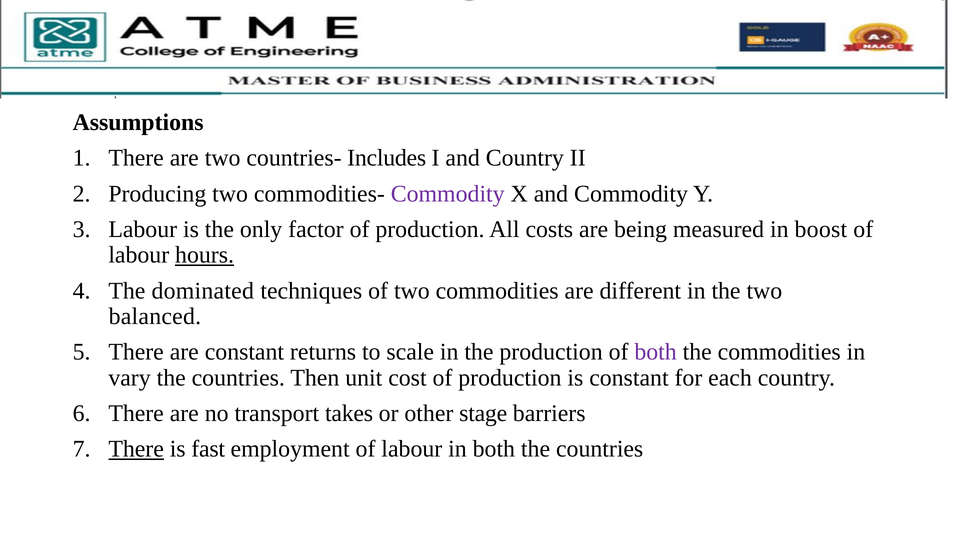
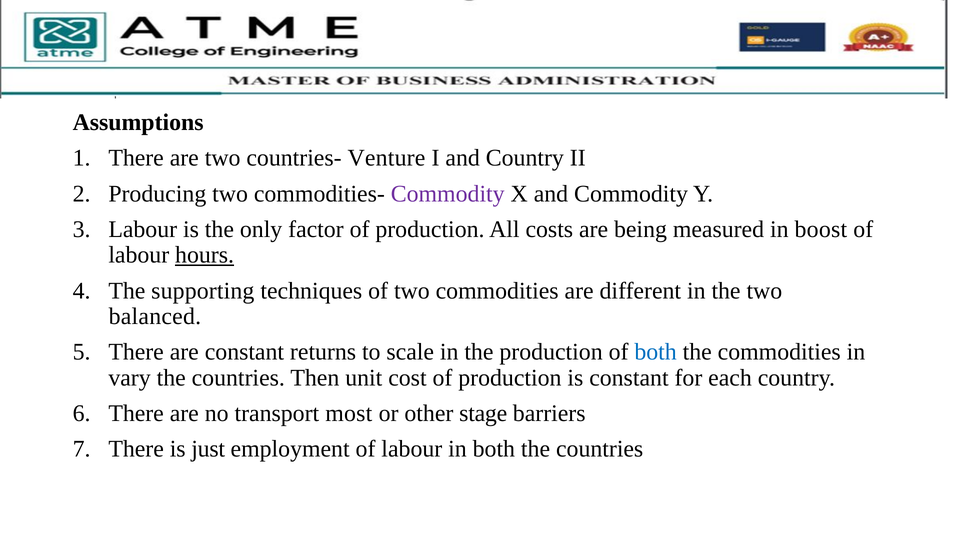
Includes: Includes -> Venture (386, 158)
dominated: dominated -> supporting (203, 291)
both colour: purple -> blue (656, 352)
takes: takes -> most (349, 413)
There underline: present -> none (136, 449)
fast: fast -> just (208, 449)
